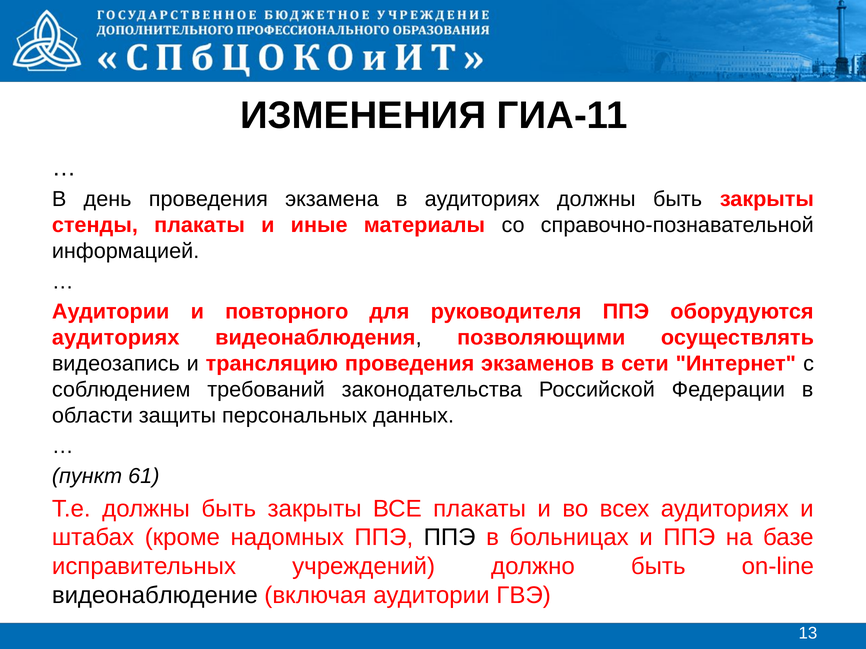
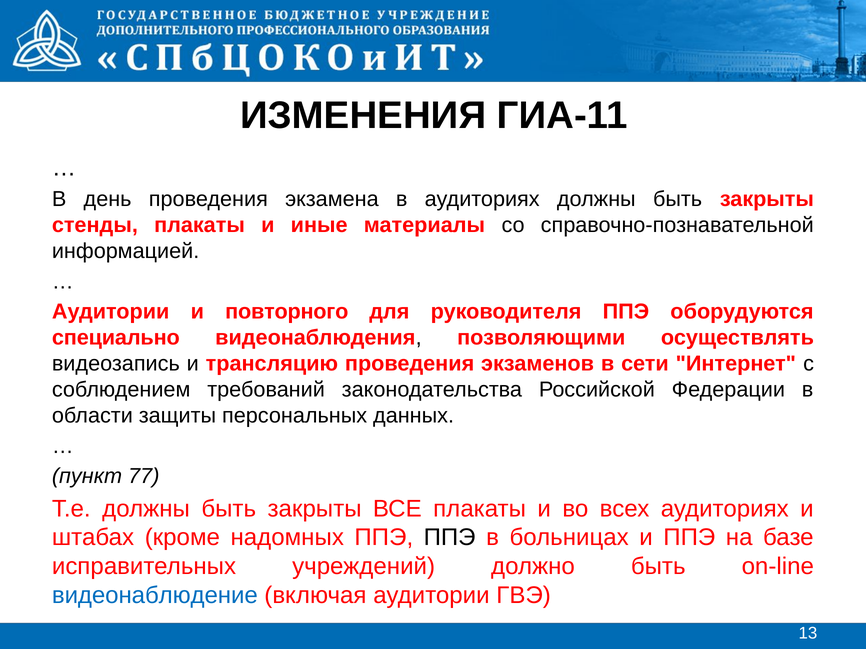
аудиториях: аудиториях -> специально (116, 338)
61: 61 -> 77 (144, 477)
видеонаблюдение colour: black -> blue (155, 596)
